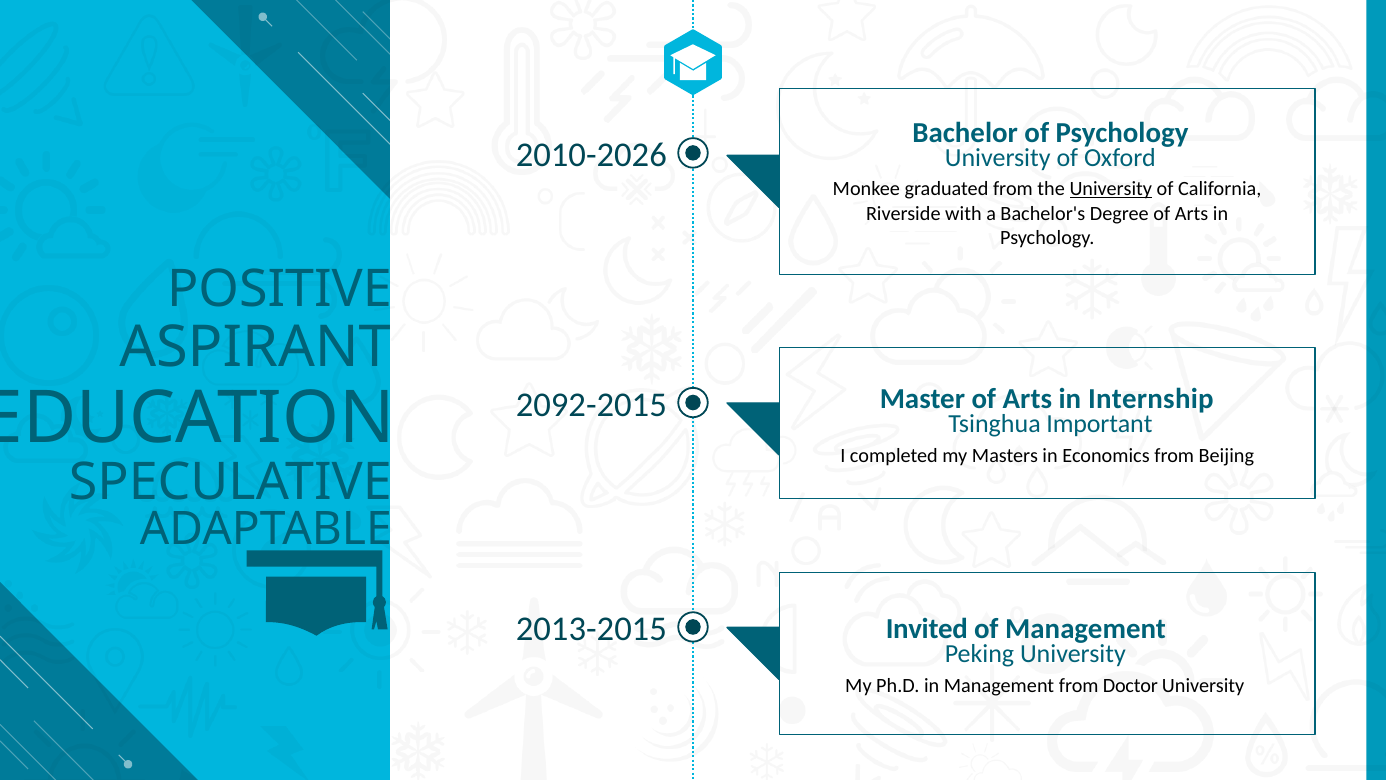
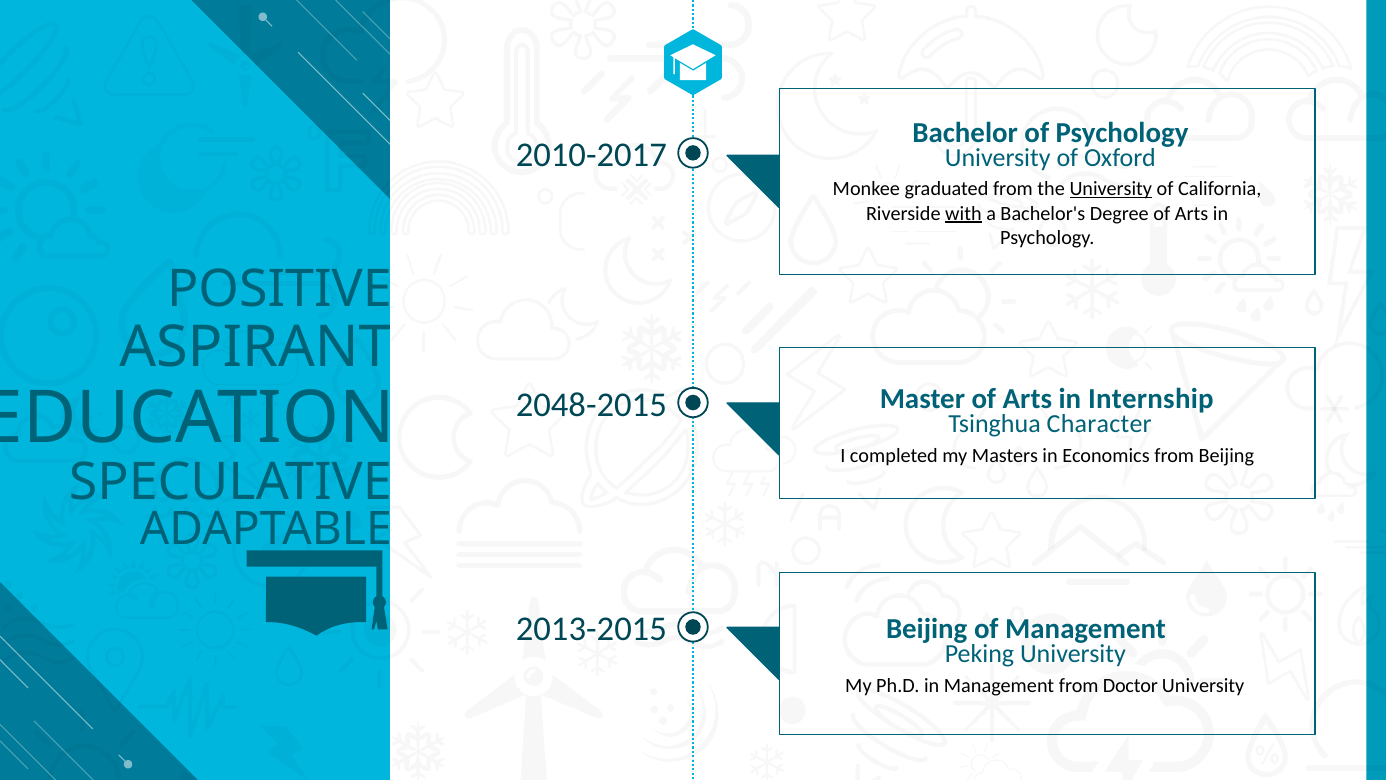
2010-2026: 2010-2026 -> 2010-2017 (591, 155)
with underline: none -> present (963, 213)
2092-2015: 2092-2015 -> 2048-2015 (591, 405)
Important: Important -> Character (1099, 424)
2013-2015 Invited: Invited -> Beijing (927, 629)
